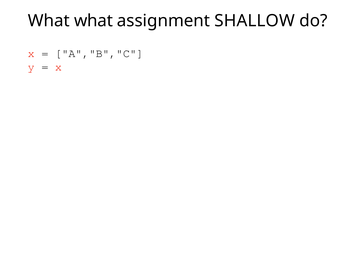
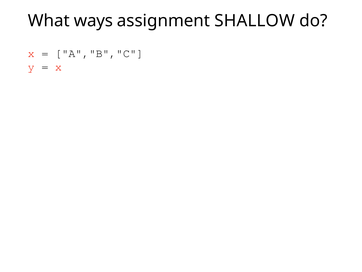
What what: what -> ways (93, 21)
